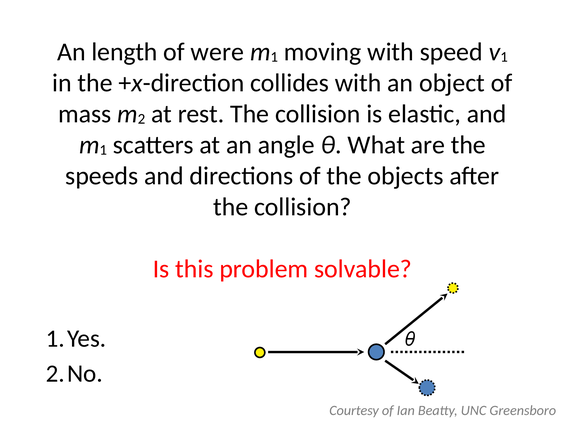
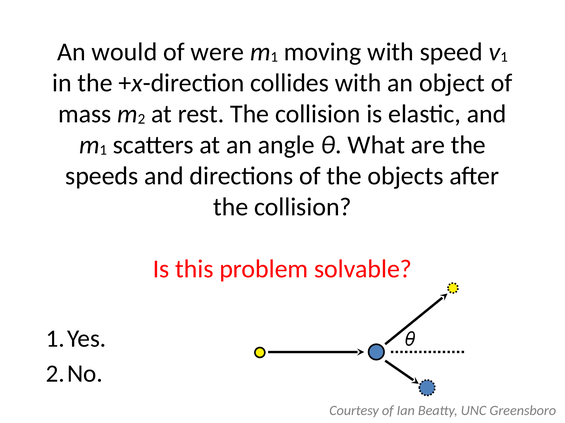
length: length -> would (124, 52)
